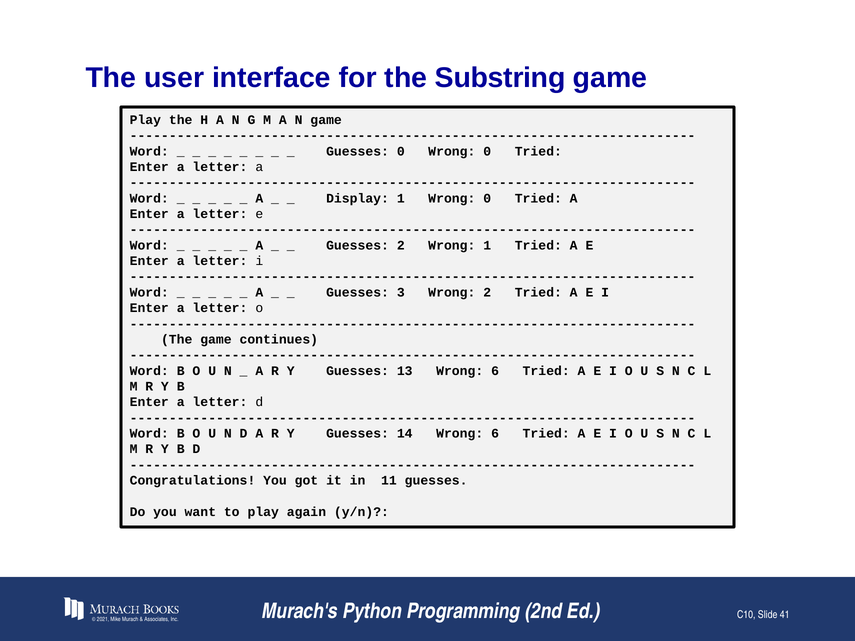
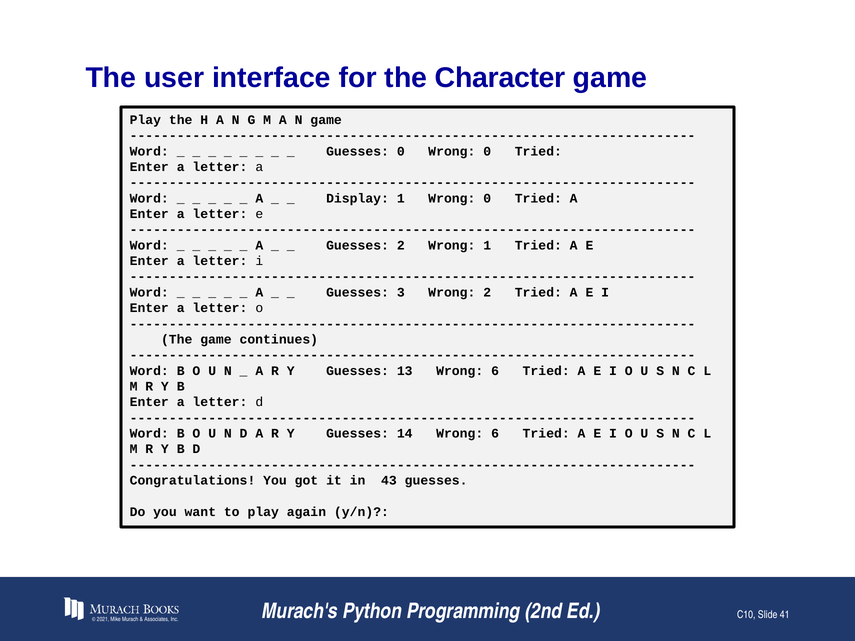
Substring: Substring -> Character (500, 78)
11: 11 -> 43 (389, 481)
